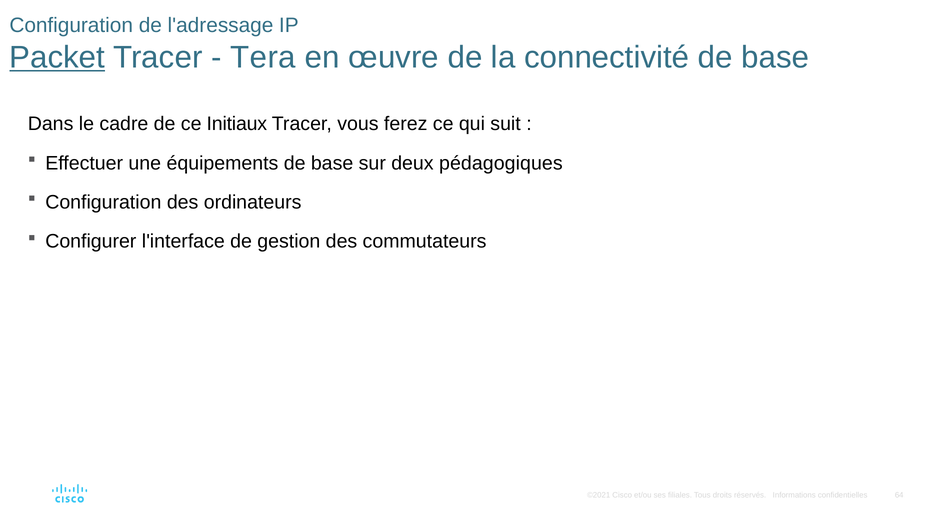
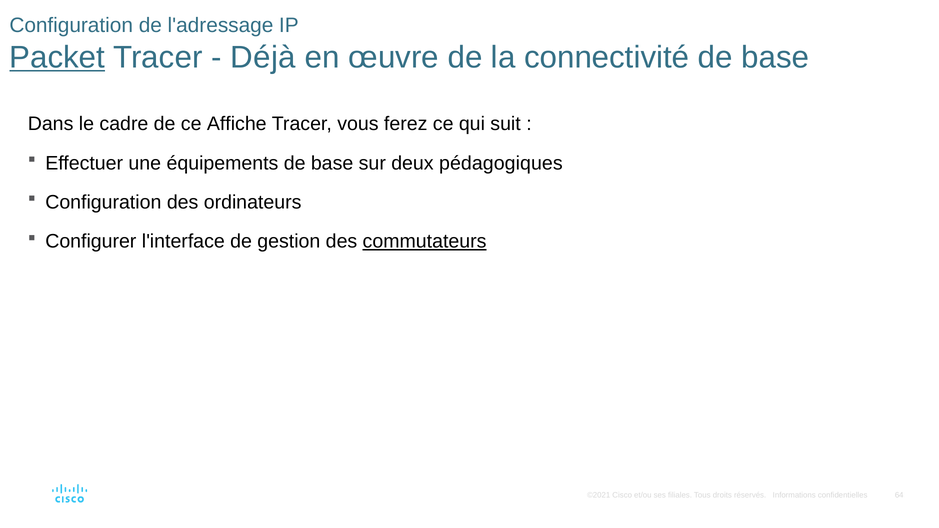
Tera: Tera -> Déjà (263, 57)
Initiaux: Initiaux -> Affiche (237, 124)
commutateurs underline: none -> present (425, 241)
